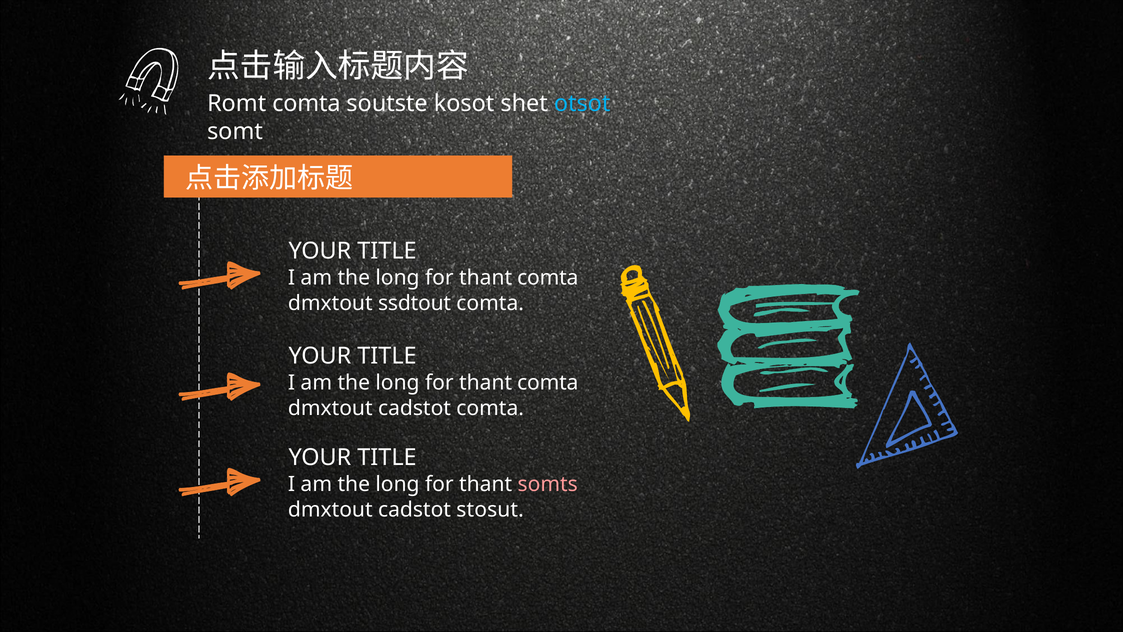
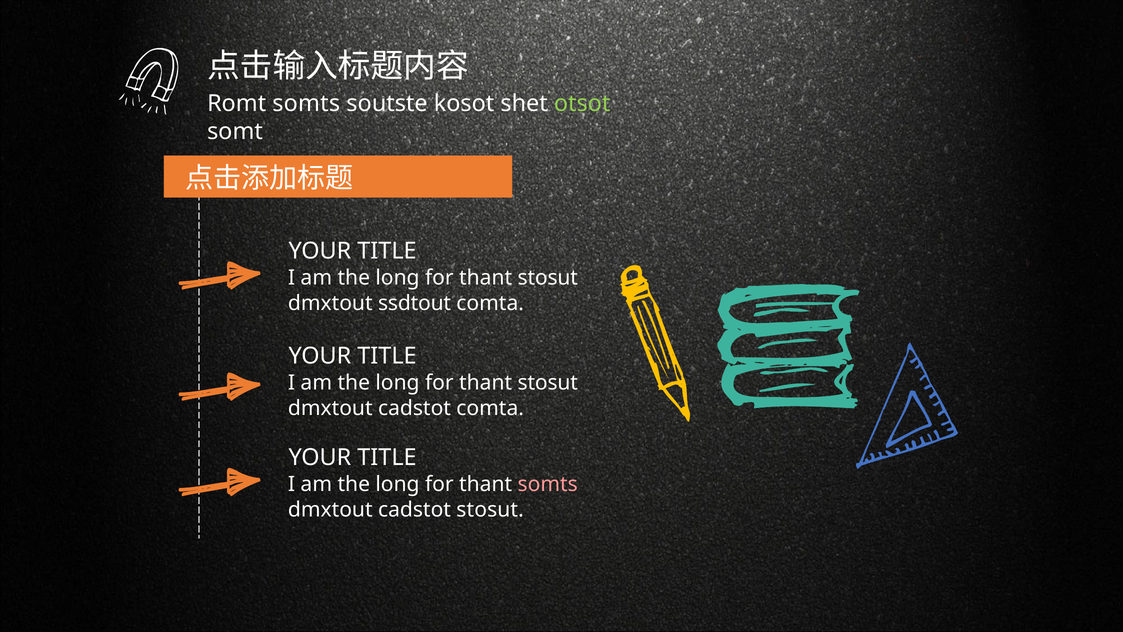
Romt comta: comta -> somts (306, 103)
otsot colour: light blue -> light green (582, 103)
comta: comta -> stosut (548, 278)
comta: comta -> stosut (548, 383)
